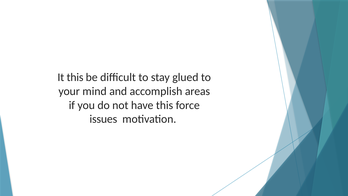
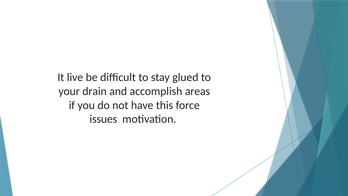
It this: this -> live (75, 77)
mind: mind -> drain (95, 91)
